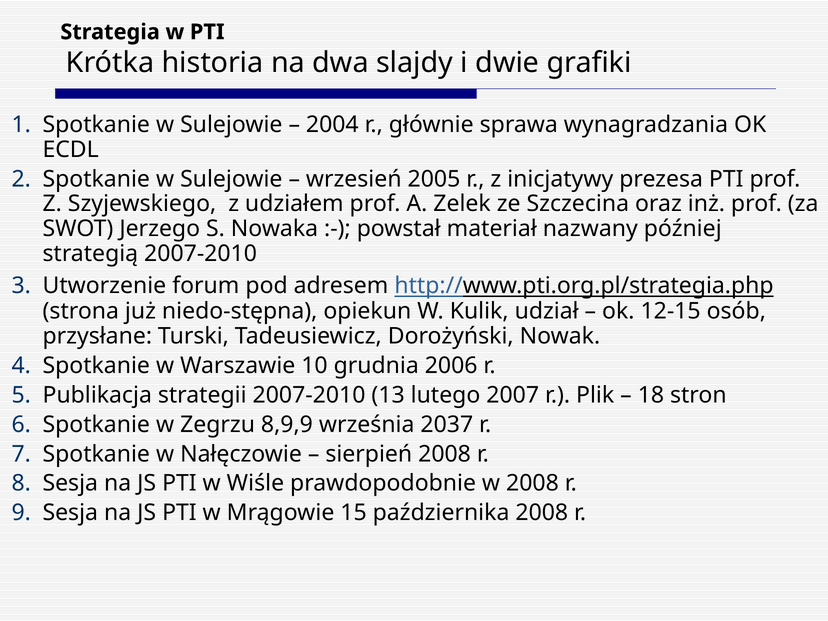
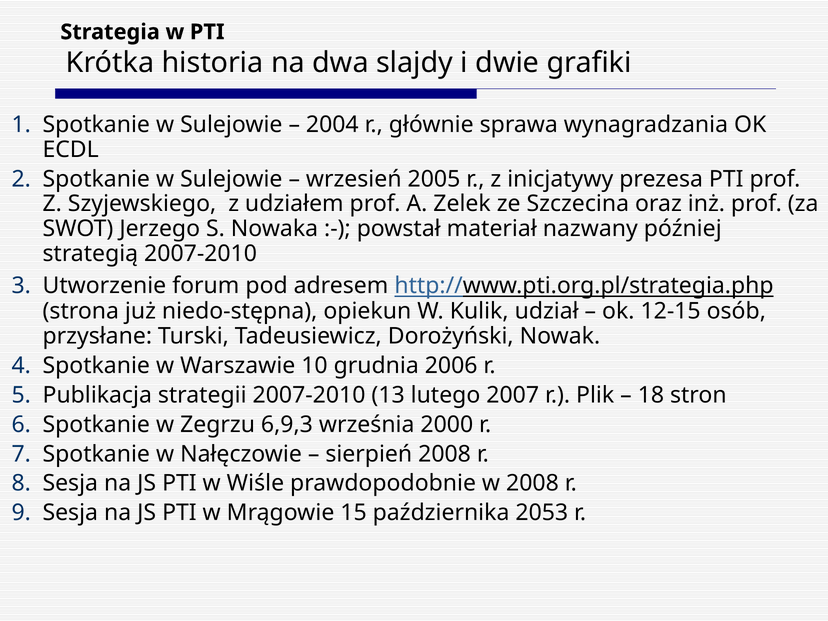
8,9,9: 8,9,9 -> 6,9,3 (287, 424)
2037: 2037 -> 2000 (447, 424)
października 2008: 2008 -> 2053 (542, 513)
